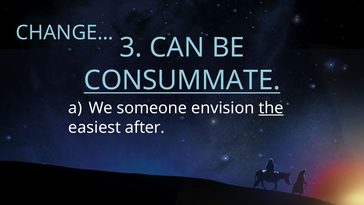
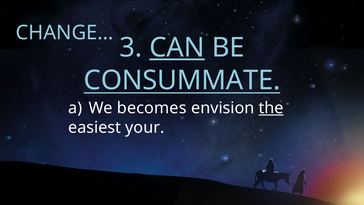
CAN underline: none -> present (177, 48)
someone: someone -> becomes (152, 108)
after: after -> your (145, 127)
